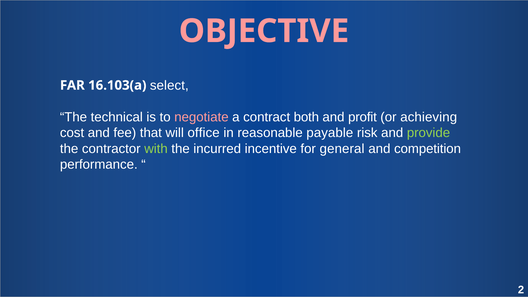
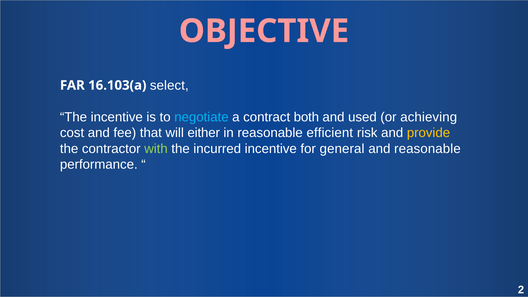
The technical: technical -> incentive (117, 117)
negotiate colour: pink -> light blue (201, 117)
profit: profit -> used (362, 117)
office: office -> either (204, 133)
payable: payable -> efficient (330, 133)
provide colour: light green -> yellow (428, 133)
and competition: competition -> reasonable (427, 149)
